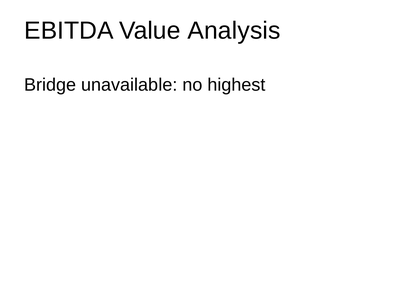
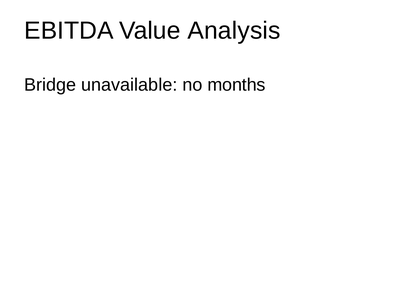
highest: highest -> months (236, 85)
